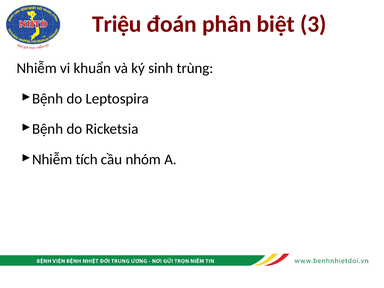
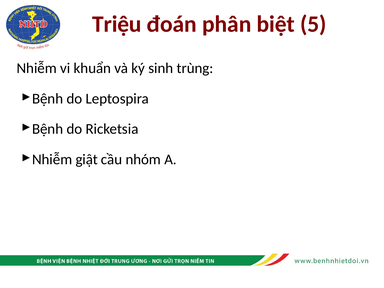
3: 3 -> 5 (313, 24)
tích: tích -> giật (87, 159)
